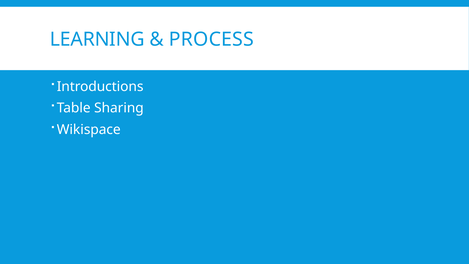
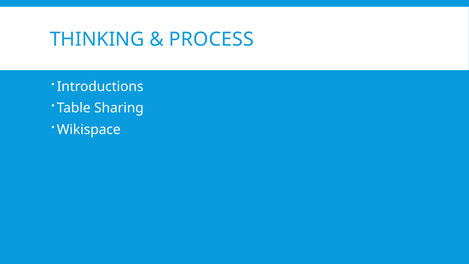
LEARNING: LEARNING -> THINKING (97, 39)
